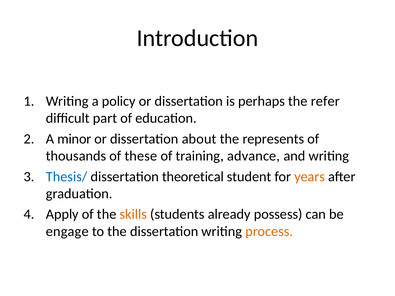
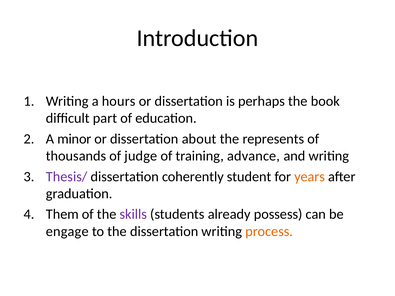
policy: policy -> hours (119, 101)
refer: refer -> book (325, 101)
these: these -> judge (141, 156)
Thesis/ colour: blue -> purple (67, 177)
theoretical: theoretical -> coherently (193, 177)
Apply: Apply -> Them (62, 214)
skills colour: orange -> purple (133, 214)
